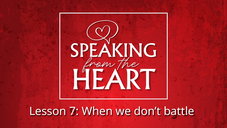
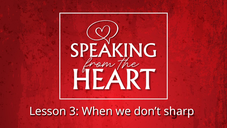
7: 7 -> 3 (74, 111)
battle: battle -> sharp (179, 111)
